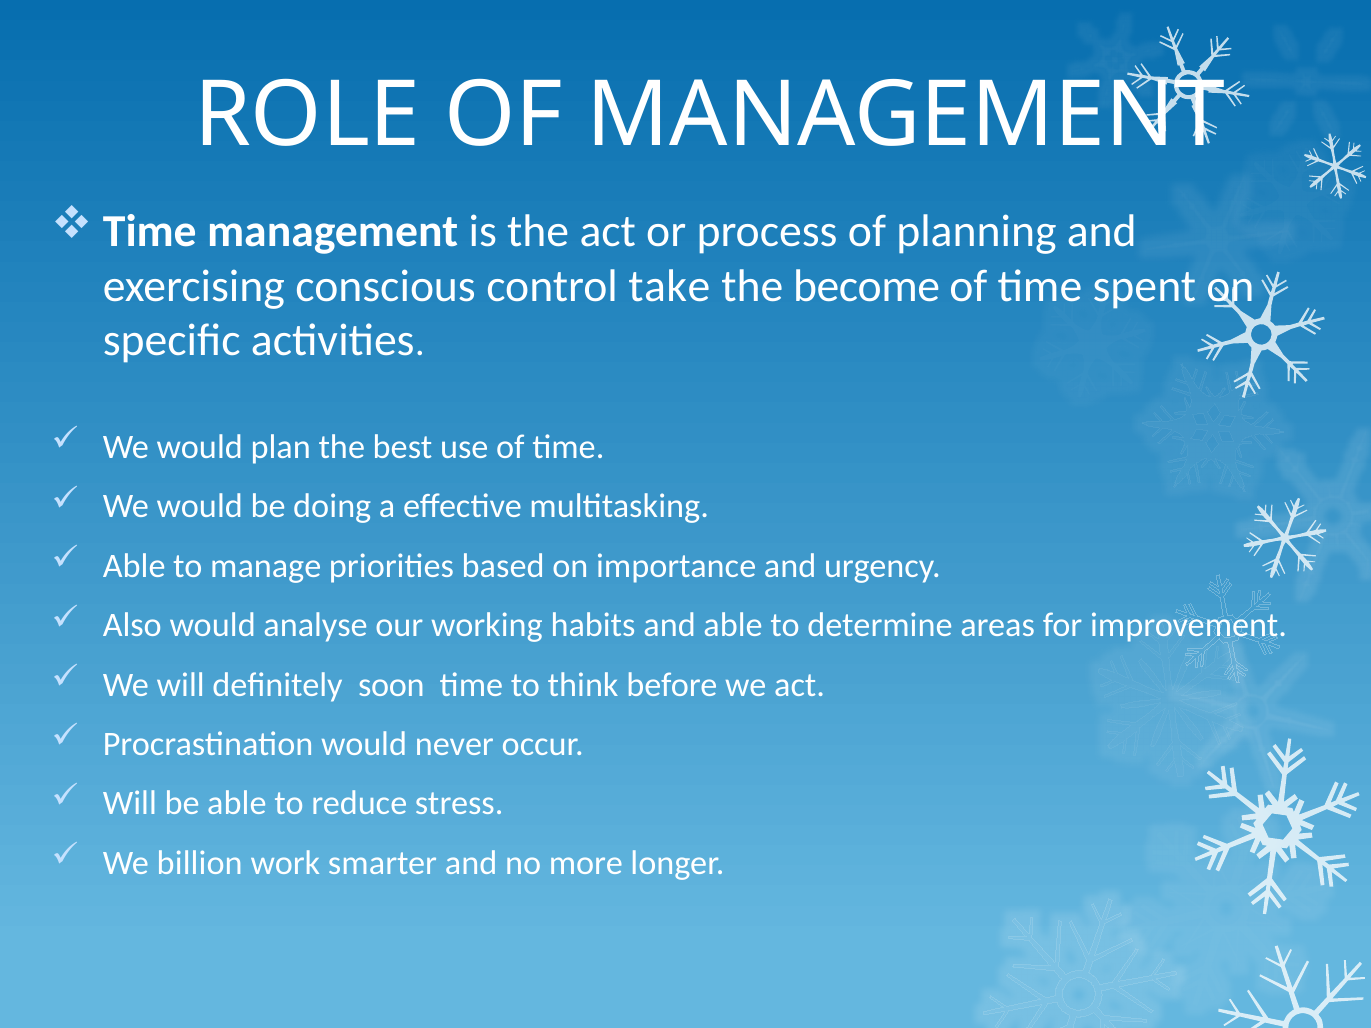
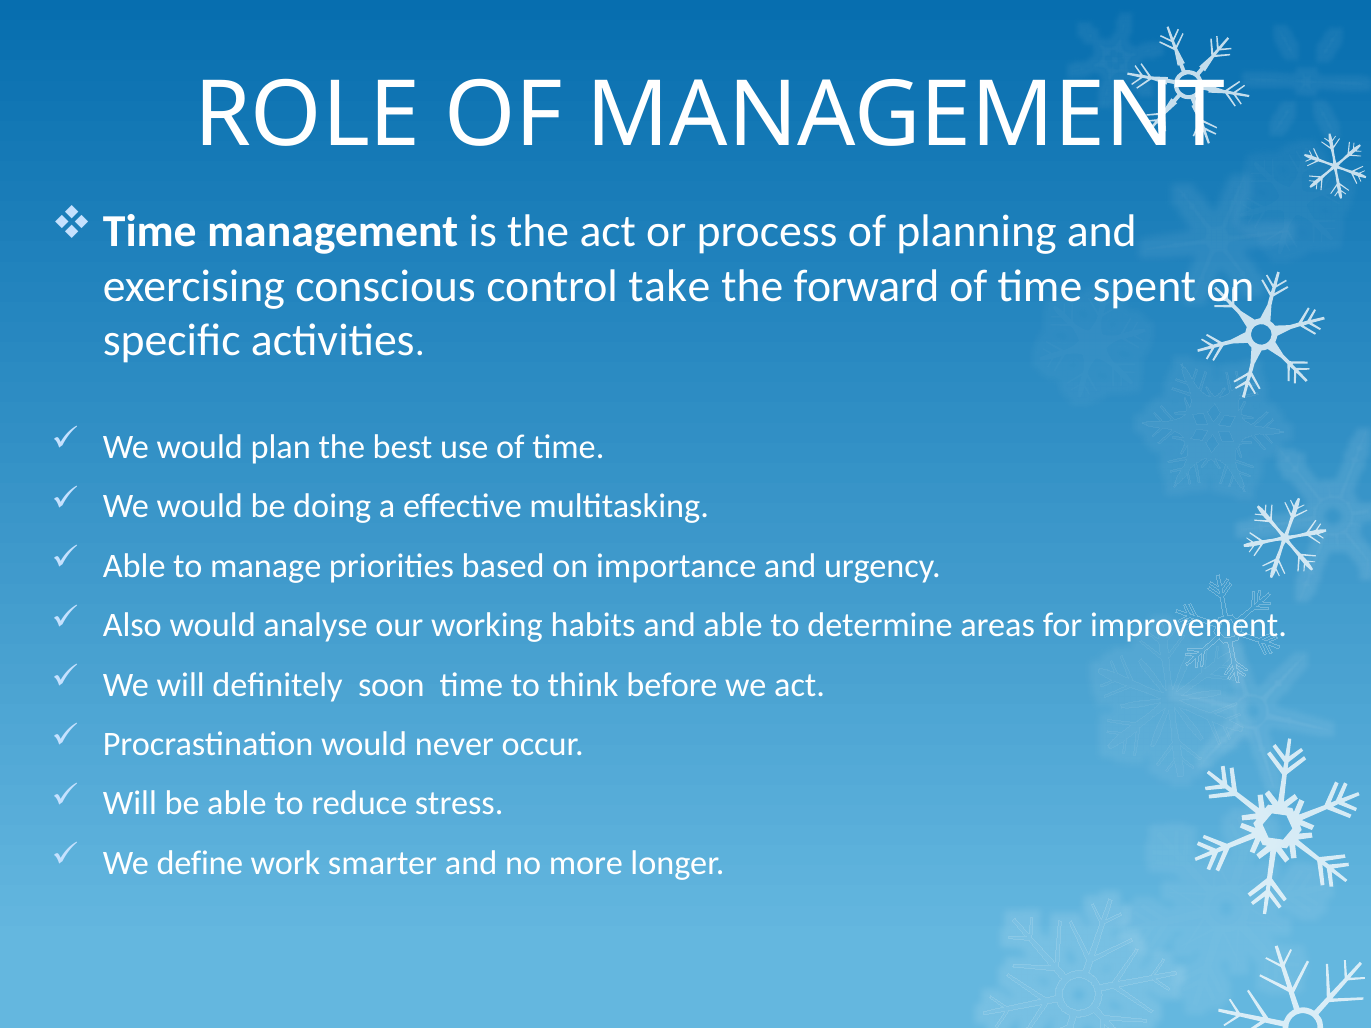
become: become -> forward (867, 286)
billion: billion -> define (200, 863)
